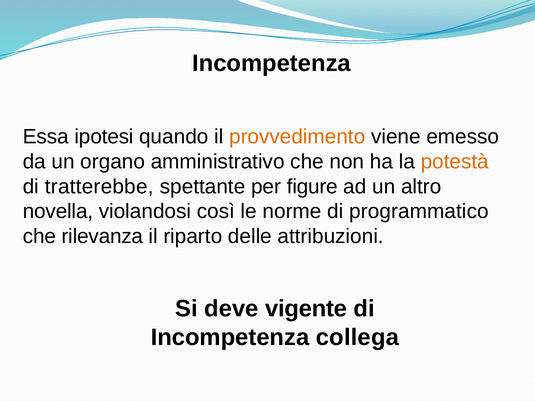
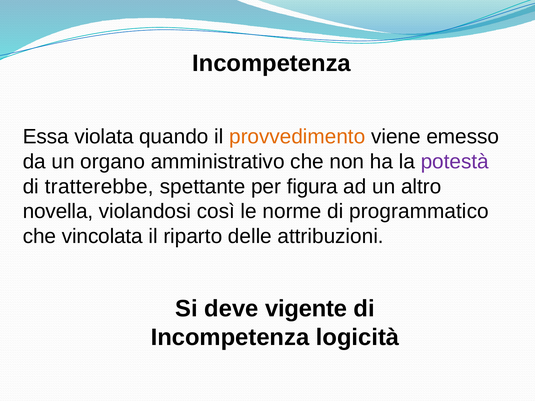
ipotesi: ipotesi -> violata (104, 137)
potestà colour: orange -> purple (455, 162)
figure: figure -> figura (312, 187)
rilevanza: rilevanza -> vincolata (102, 237)
collega: collega -> logicità (358, 337)
